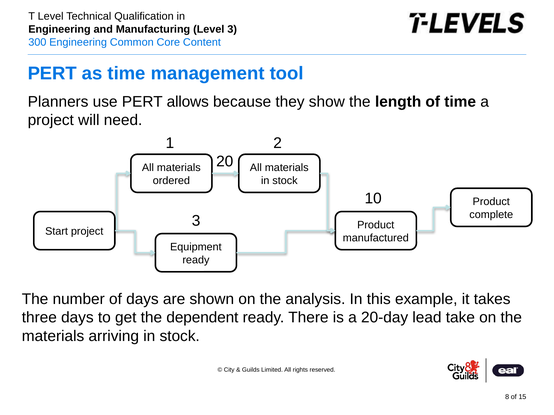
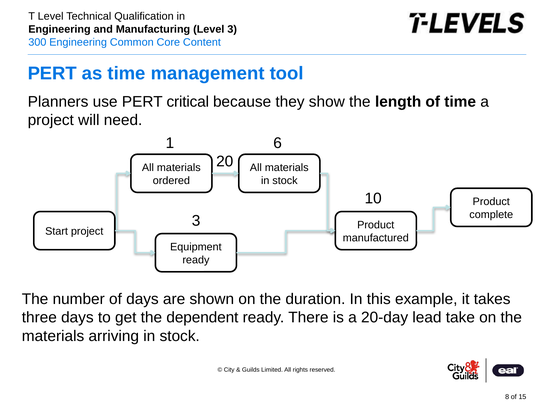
allows: allows -> critical (188, 102)
2: 2 -> 6 (278, 143)
analysis: analysis -> duration (315, 299)
